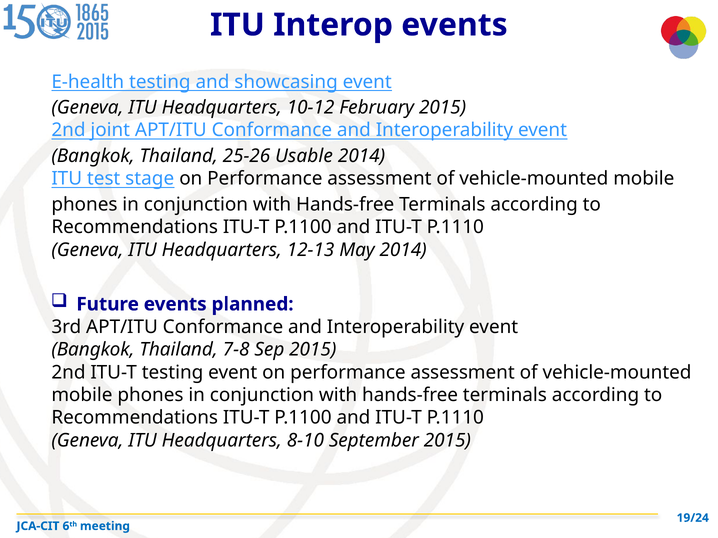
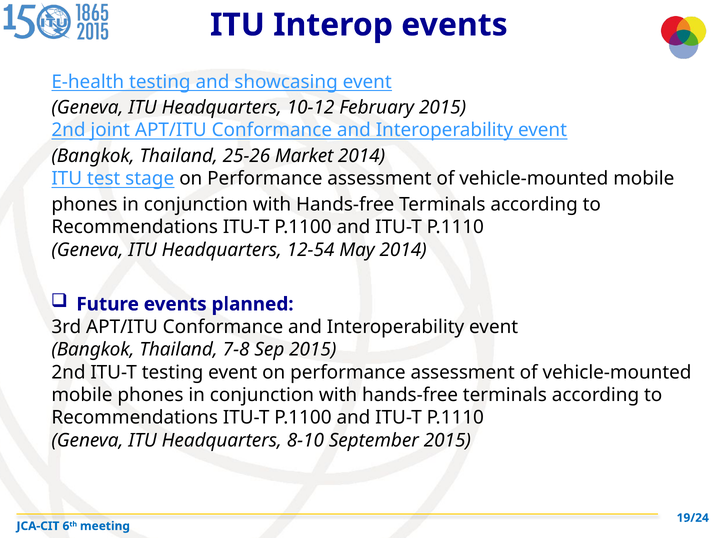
Usable: Usable -> Market (304, 156)
12-13: 12-13 -> 12-54 (311, 250)
